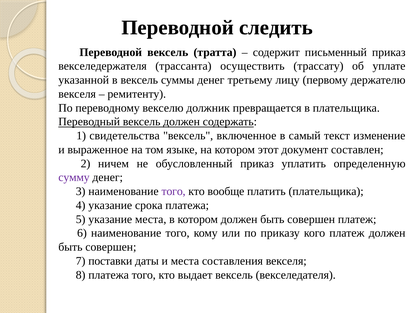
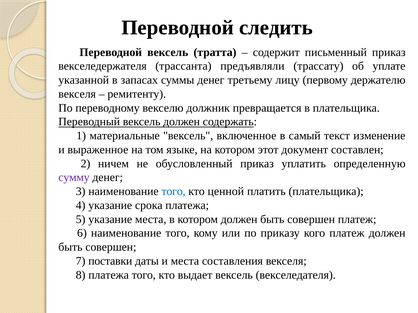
осуществить: осуществить -> предъявляли (252, 66)
в вексель: вексель -> запасах (139, 80)
свидетельства: свидетельства -> материальные (125, 136)
того colour: purple -> blue (174, 192)
вообще: вообще -> ценной (226, 192)
